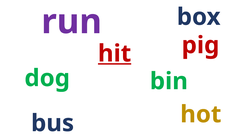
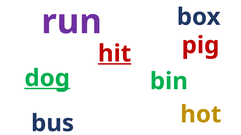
dog underline: none -> present (47, 79)
